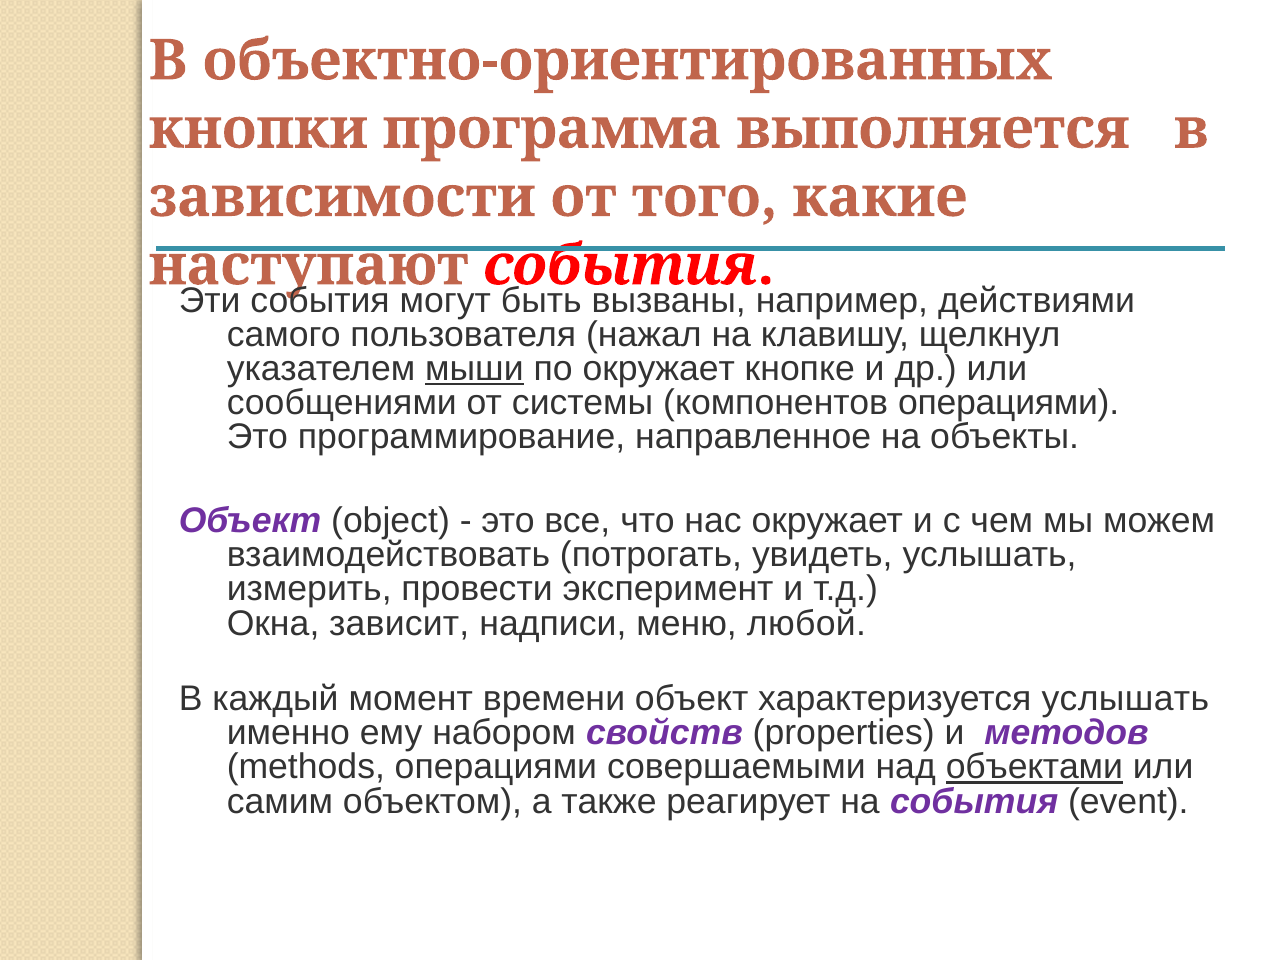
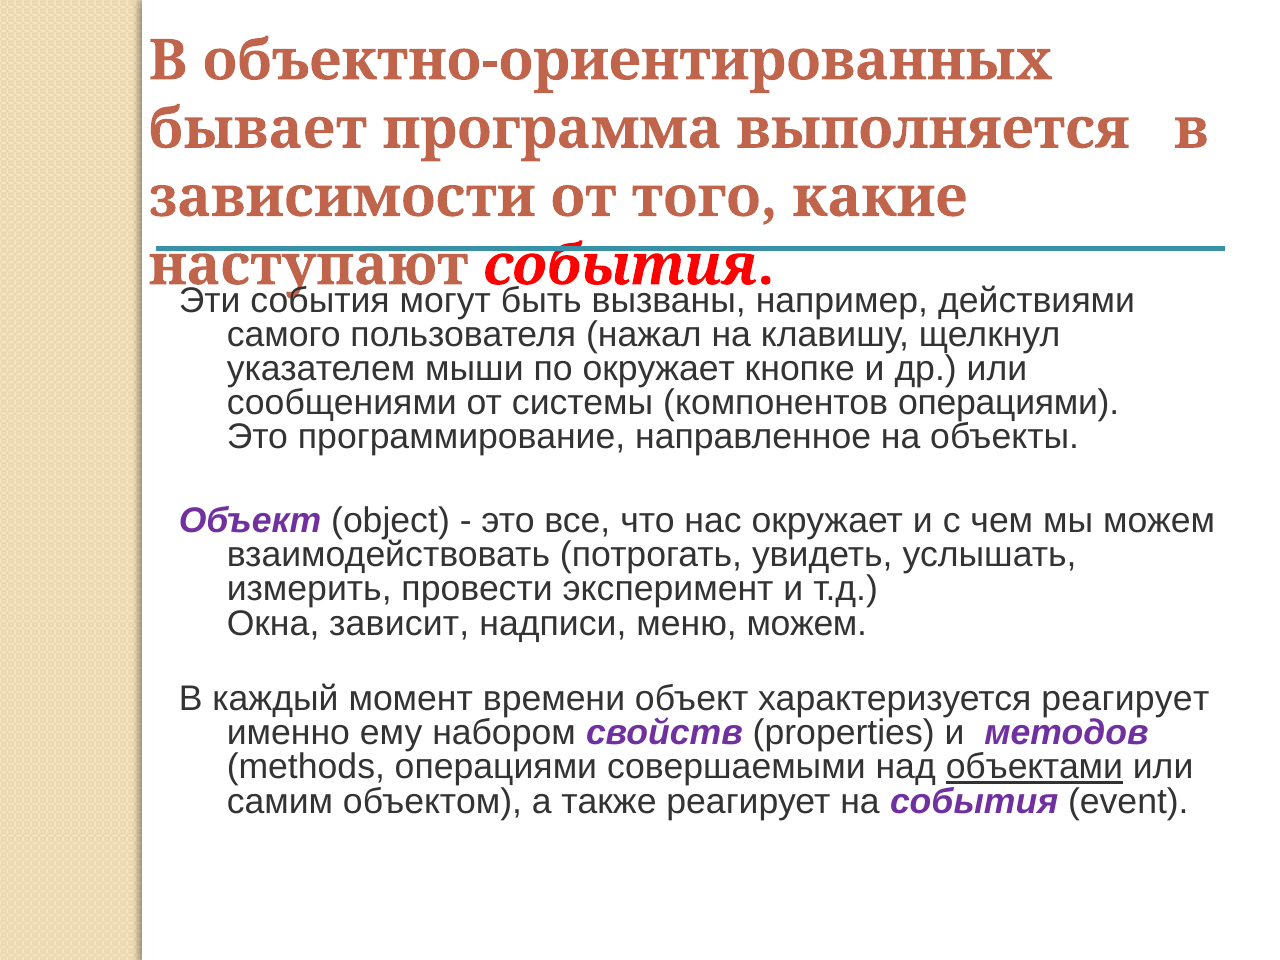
кнопки: кнопки -> бывает (258, 129)
мыши underline: present -> none (474, 369)
меню любой: любой -> можем (807, 623)
характеризуется услышать: услышать -> реагирует (1125, 699)
